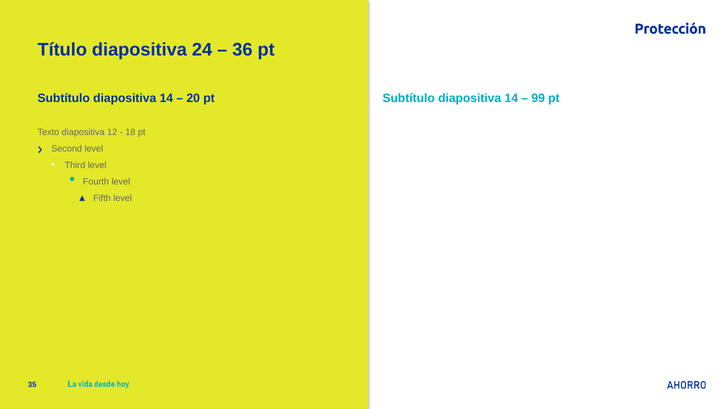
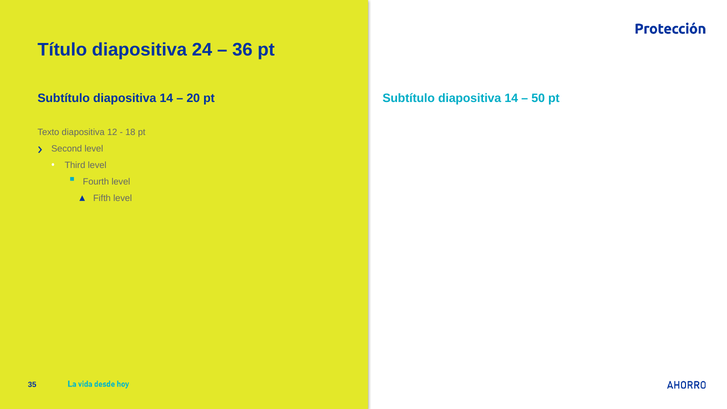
99: 99 -> 50 (538, 98)
